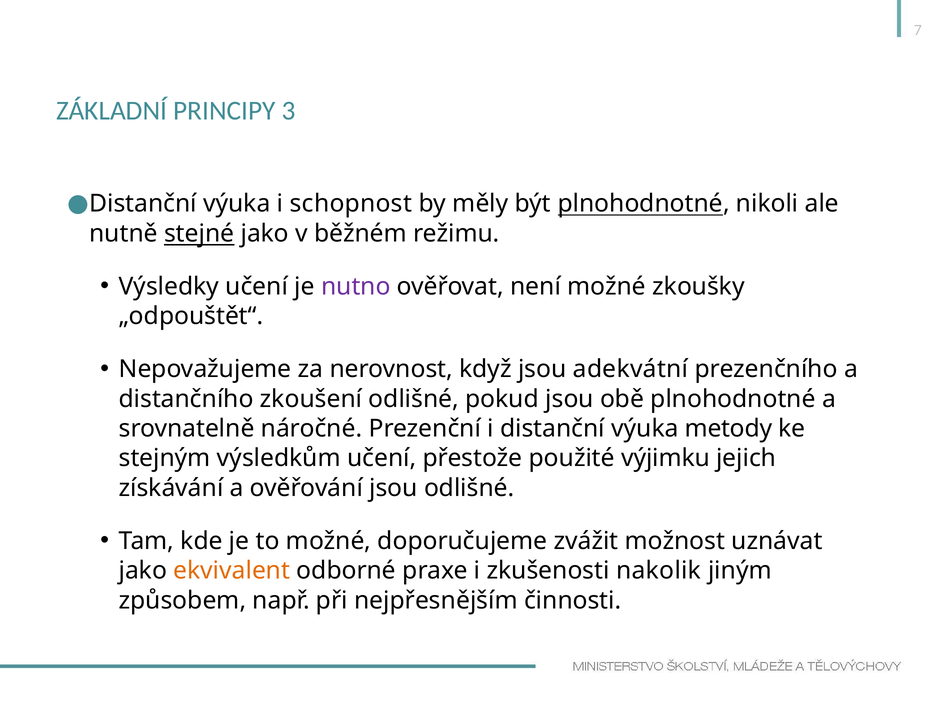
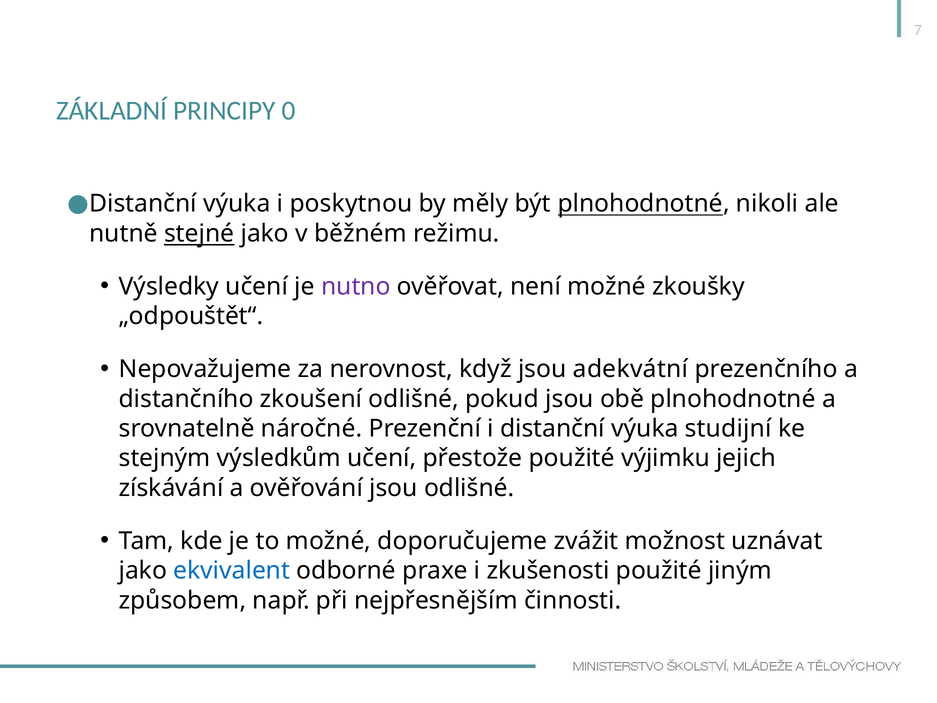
3: 3 -> 0 (289, 111)
schopnost: schopnost -> poskytnou (351, 204)
metody: metody -> studijní (728, 428)
ekvivalent colour: orange -> blue (232, 570)
zkušenosti nakolik: nakolik -> použité (659, 570)
